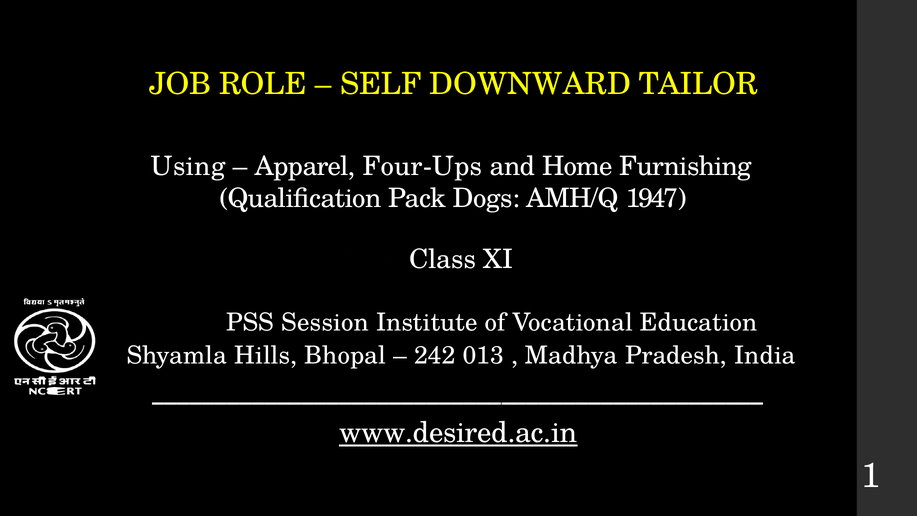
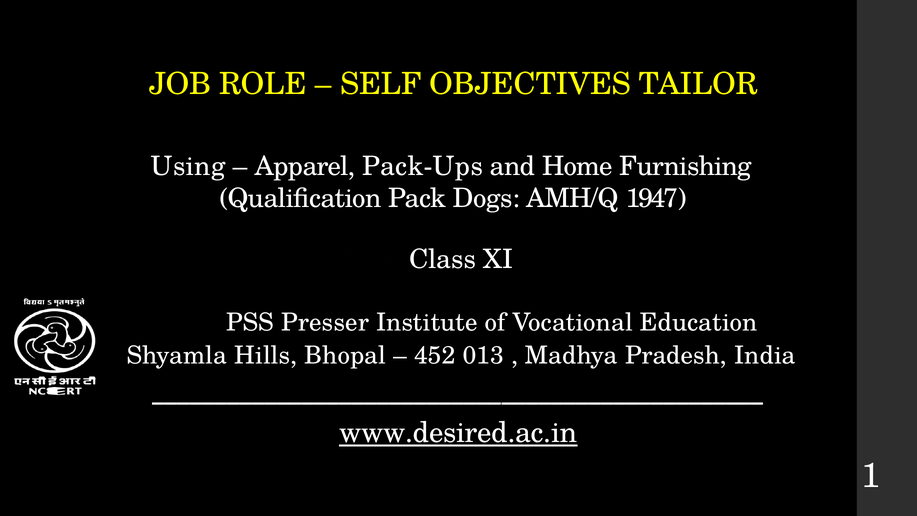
DOWNWARD: DOWNWARD -> OBJECTIVES (530, 84)
Four-Ups: Four-Ups -> Pack-Ups (422, 166)
Session: Session -> Presser (325, 322)
242: 242 -> 452 (435, 355)
